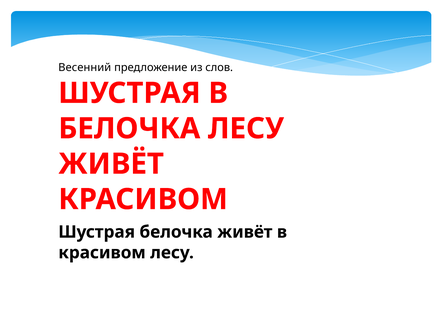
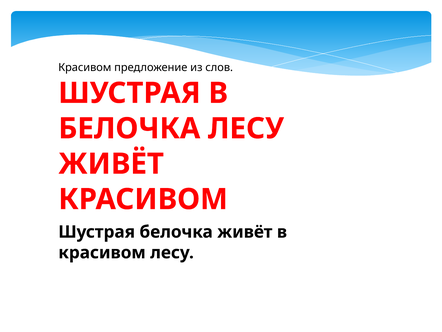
Весенний: Весенний -> Красивом (85, 67)
